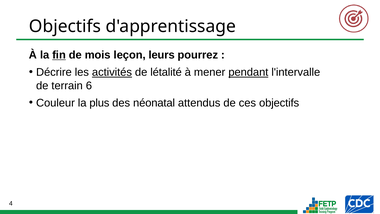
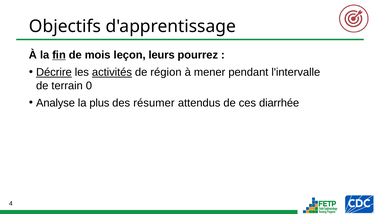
Décrire underline: none -> present (54, 72)
létalité: létalité -> région (166, 72)
pendant underline: present -> none (248, 72)
6: 6 -> 0 (89, 86)
Couleur: Couleur -> Analyse (56, 103)
néonatal: néonatal -> résumer (154, 103)
ces objectifs: objectifs -> diarrhée (279, 103)
